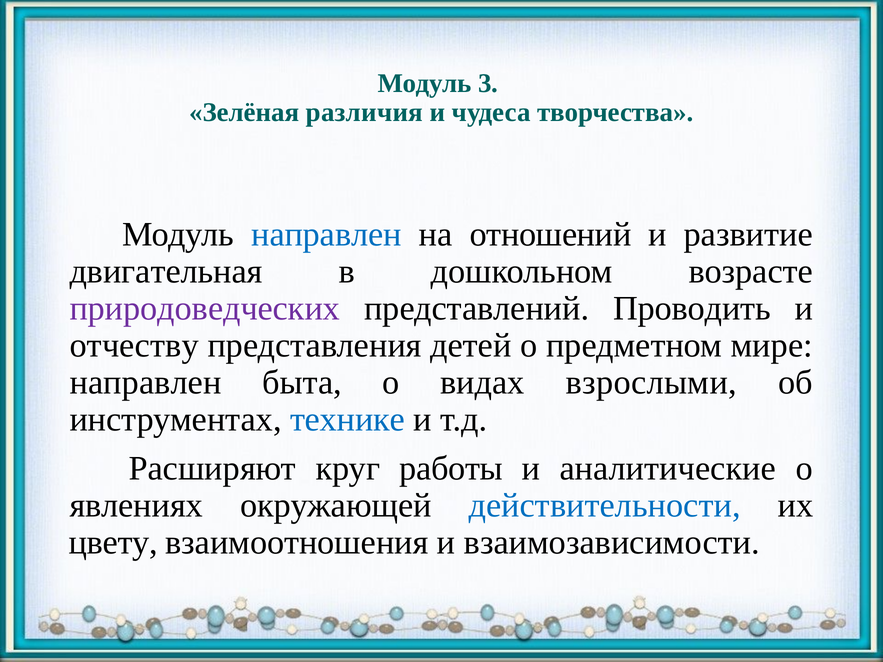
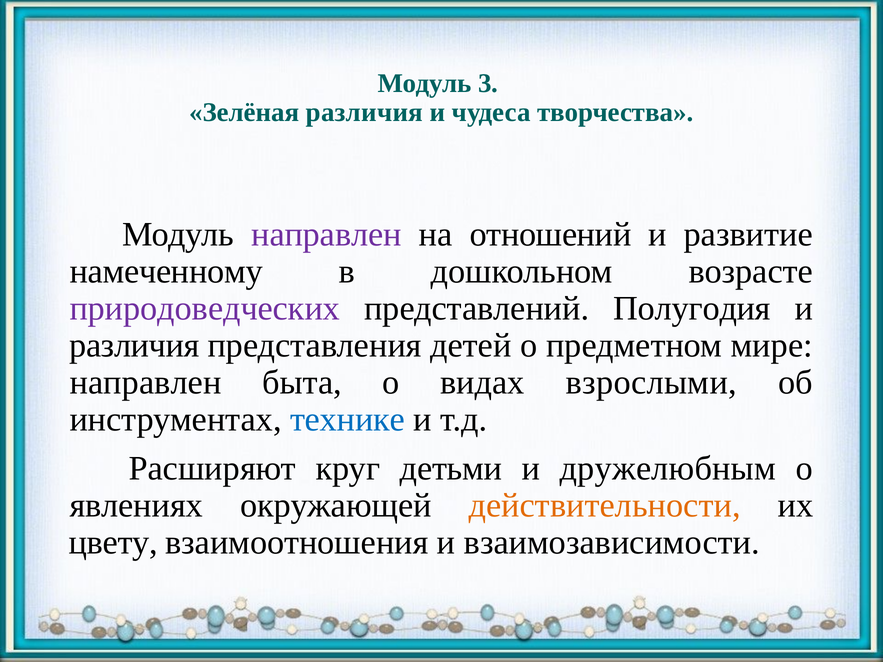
направлен colour: blue -> purple (327, 234)
двигательная: двигательная -> намеченному (166, 271)
Проводить: Проводить -> Полугодия (692, 308)
отчеству: отчеству -> различия (134, 345)
работы: работы -> детьми (451, 469)
аналитические: аналитические -> дружелюбным (668, 469)
действительности colour: blue -> orange (605, 506)
